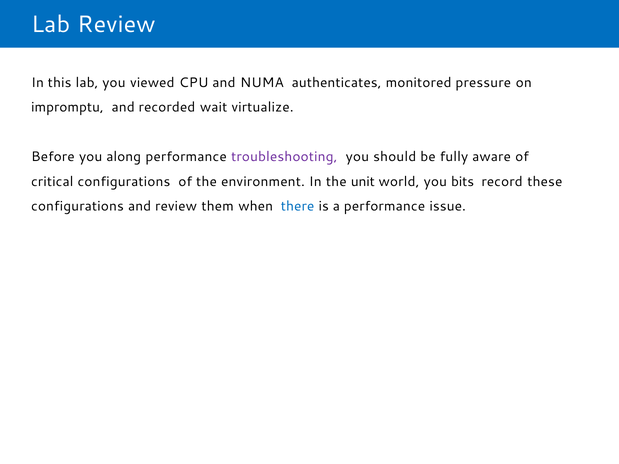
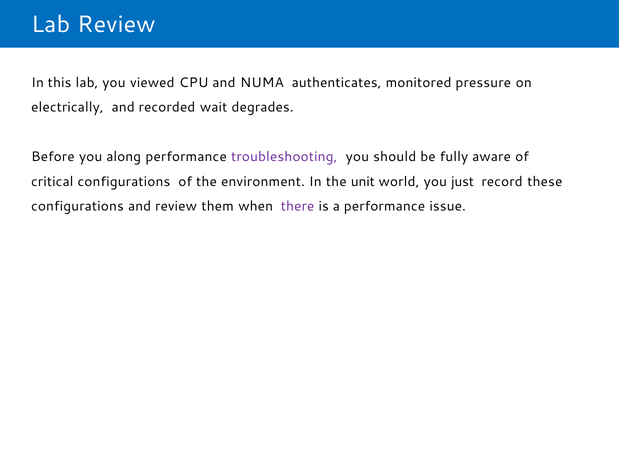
impromptu: impromptu -> electrically (67, 107)
virtualize: virtualize -> degrades (263, 107)
bits: bits -> just (463, 182)
there colour: blue -> purple (298, 206)
